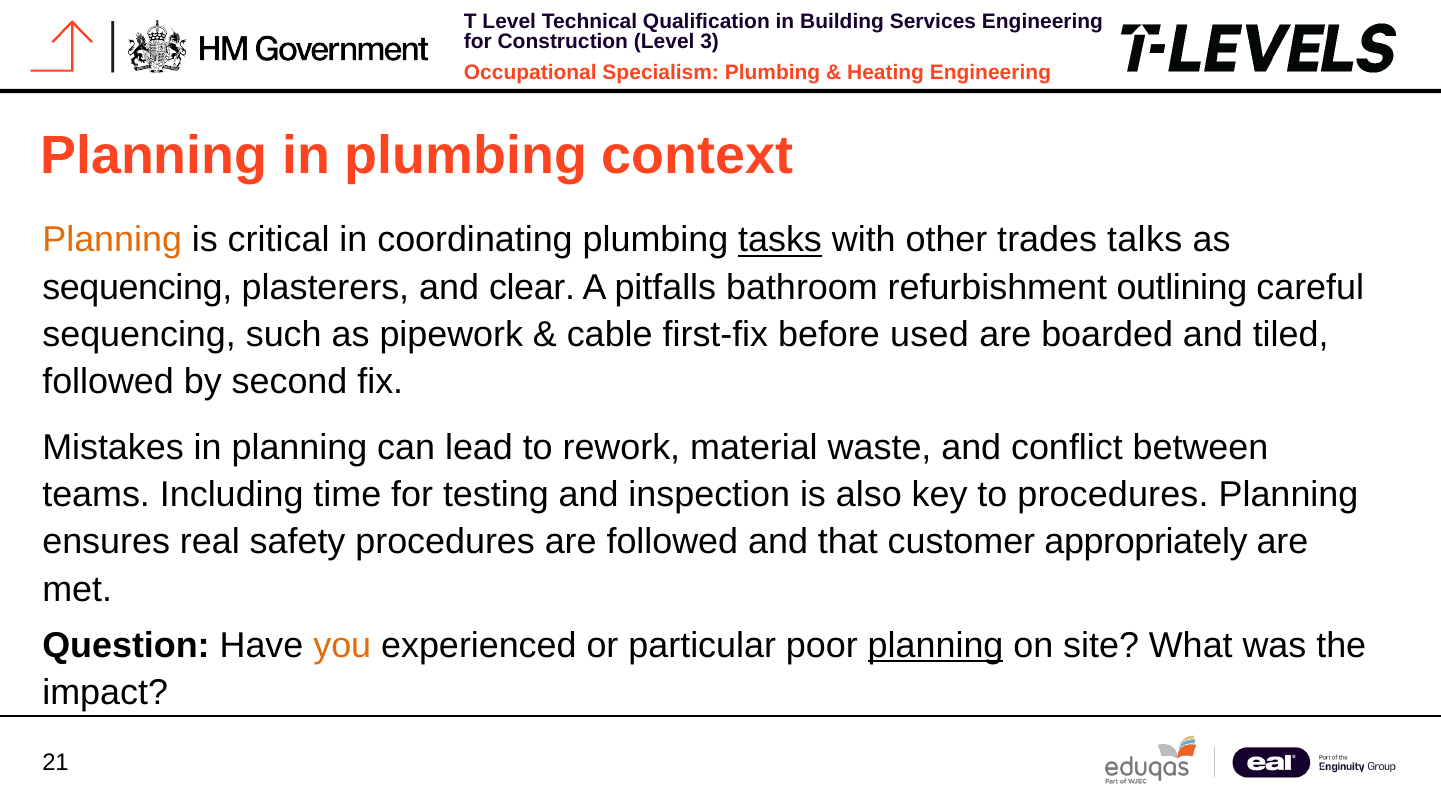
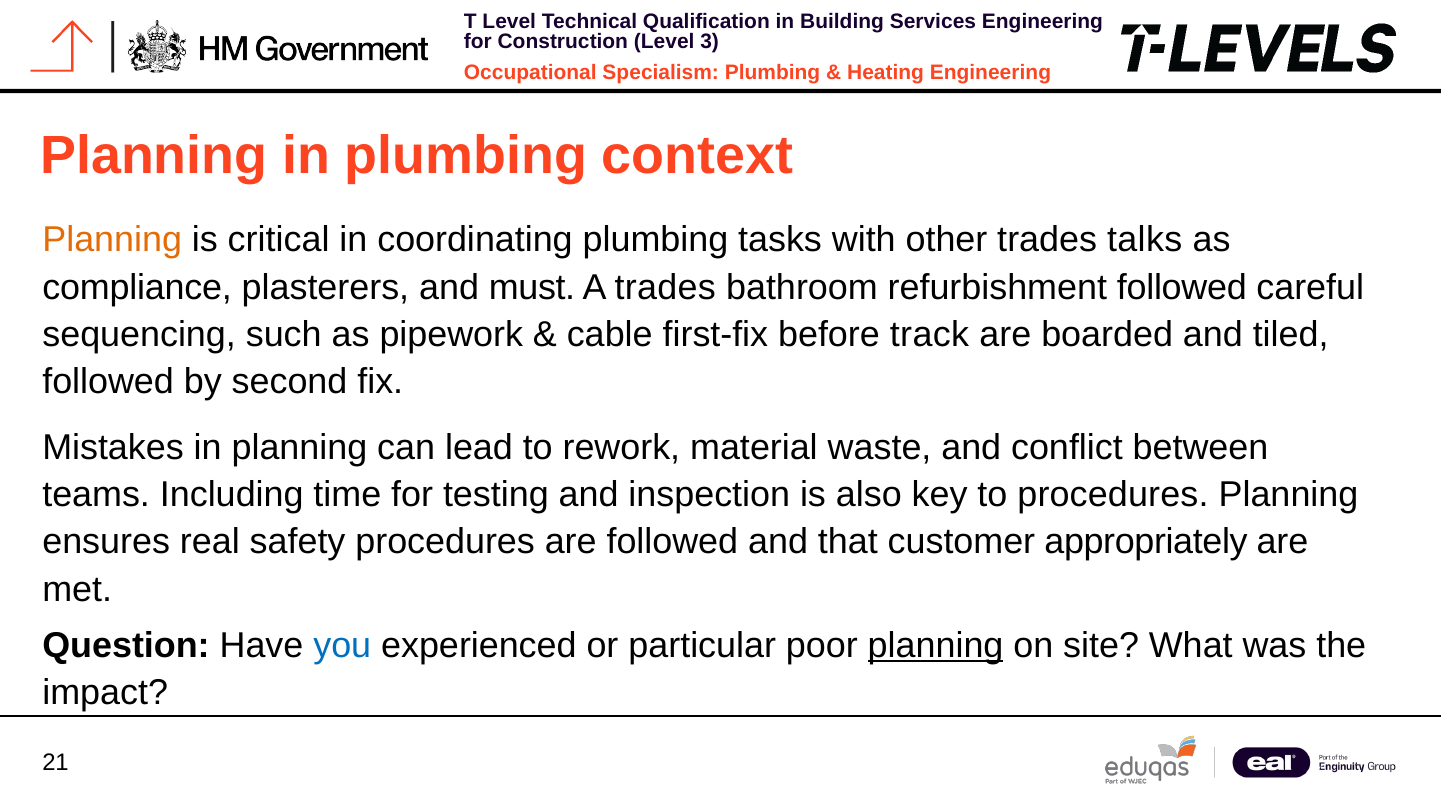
tasks underline: present -> none (780, 240)
sequencing: sequencing -> compliance (137, 288)
clear: clear -> must (532, 288)
A pitfalls: pitfalls -> trades (665, 288)
refurbishment outlining: outlining -> followed (1182, 288)
used: used -> track (930, 335)
you colour: orange -> blue (342, 646)
